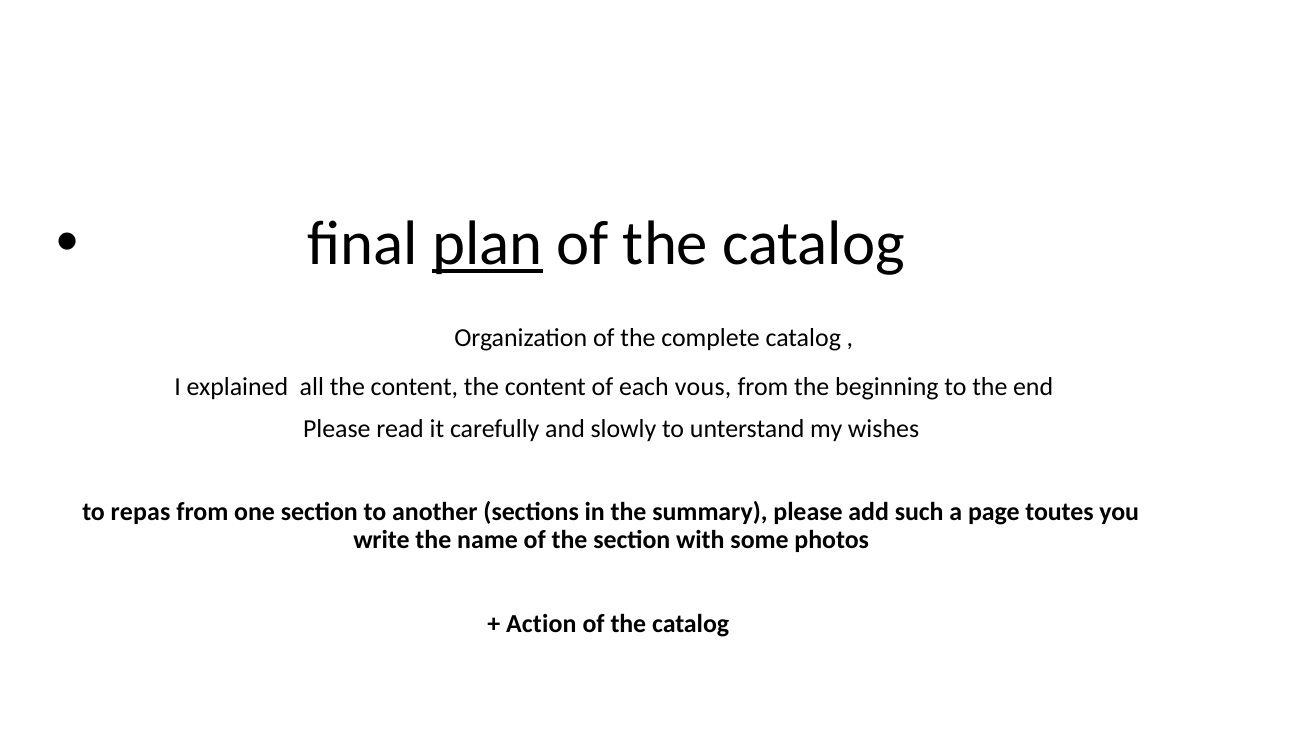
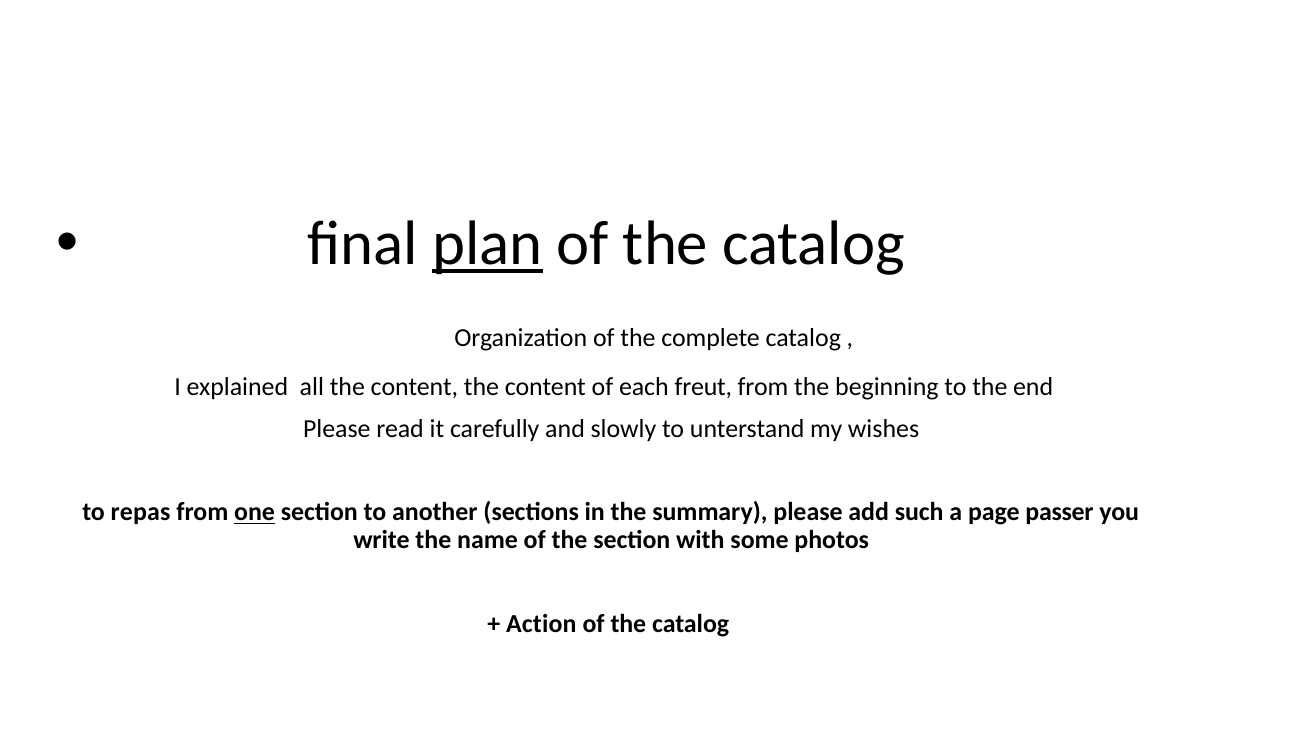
vous: vous -> freut (703, 387)
one underline: none -> present (255, 512)
toutes: toutes -> passer (1060, 512)
